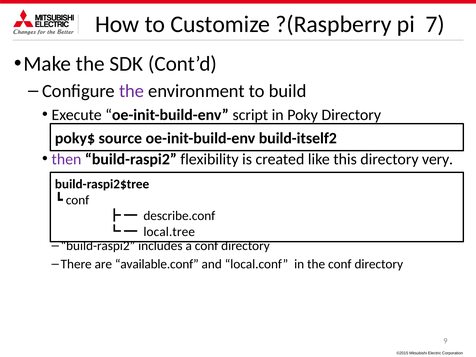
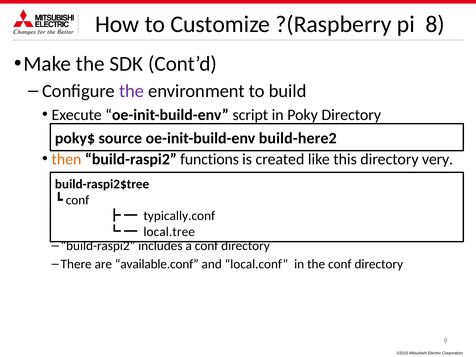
7: 7 -> 8 (435, 24)
build-itself2: build-itself2 -> build-here2 (298, 138)
then colour: purple -> orange (66, 159)
flexibility: flexibility -> functions (210, 159)
describe.conf: describe.conf -> typically.conf (179, 216)
